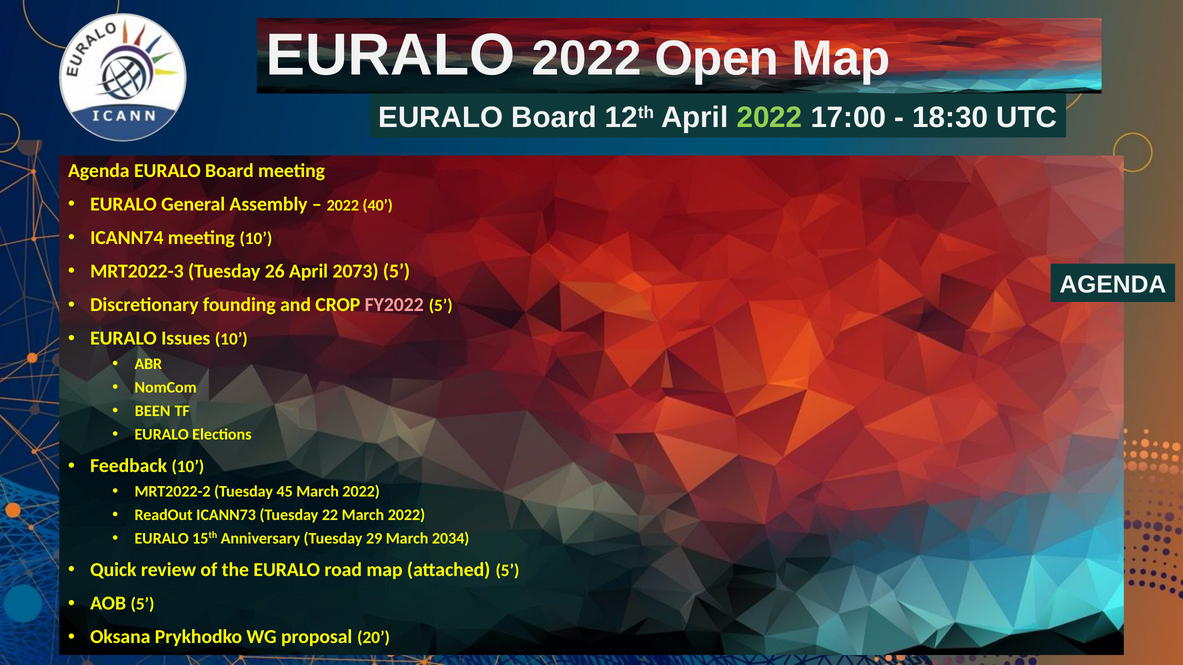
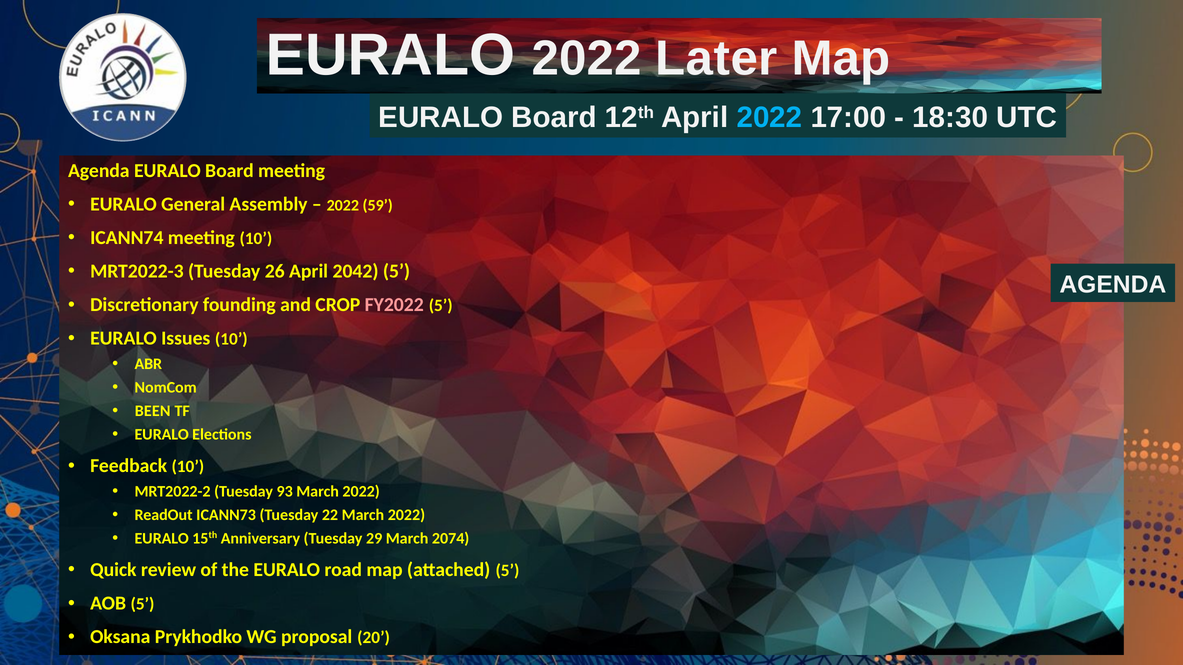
Open: Open -> Later (716, 59)
2022 colour: light green -> light blue (769, 118)
40: 40 -> 59 (378, 205)
2073: 2073 -> 2042 (356, 271)
45: 45 -> 93 (285, 492)
2034: 2034 -> 2074 (451, 539)
